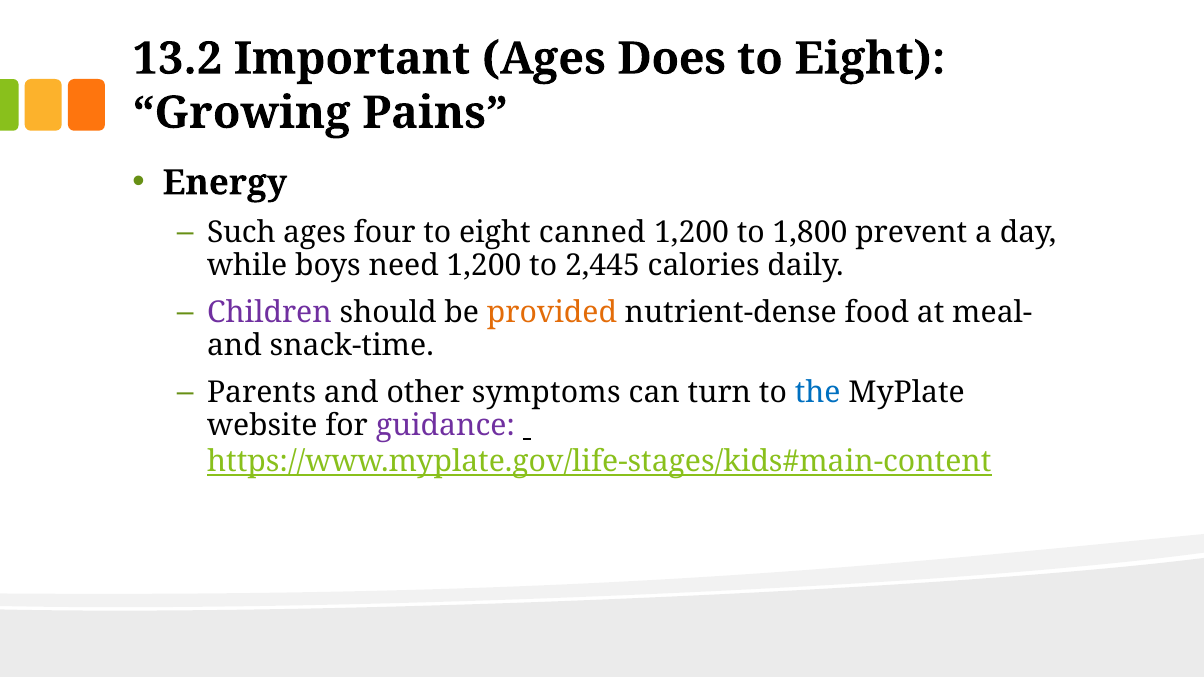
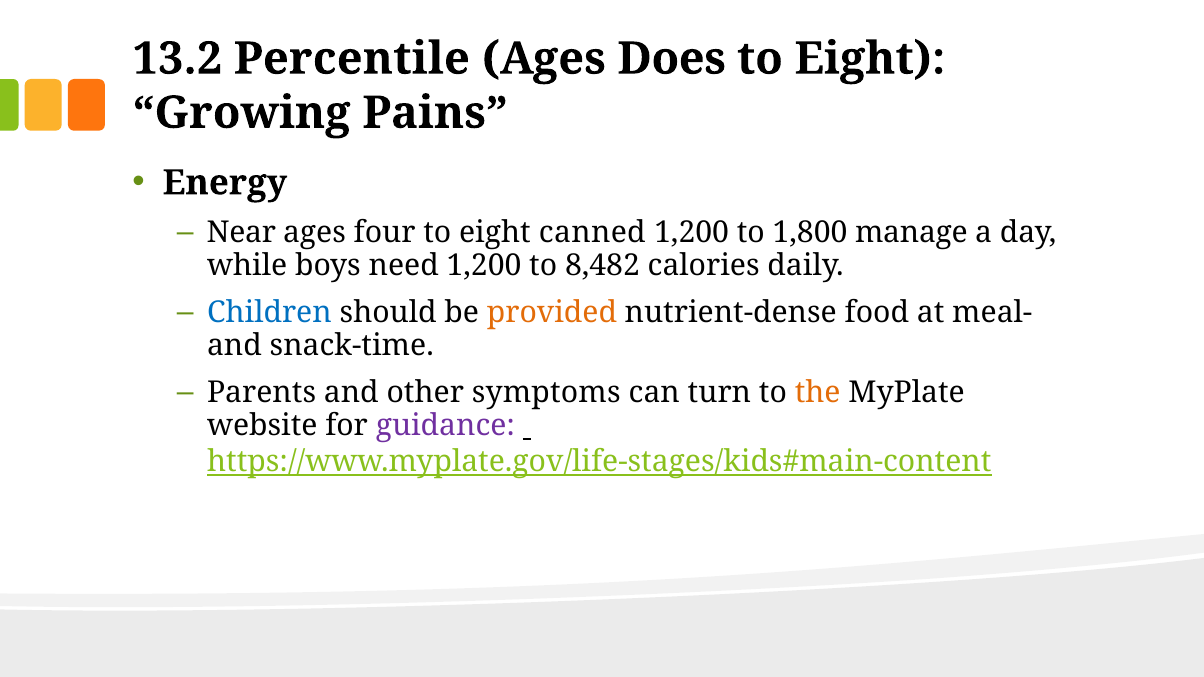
Important: Important -> Percentile (352, 59)
Such: Such -> Near (241, 233)
prevent: prevent -> manage (911, 233)
2,445: 2,445 -> 8,482 (602, 266)
Children colour: purple -> blue (269, 313)
the colour: blue -> orange (818, 393)
